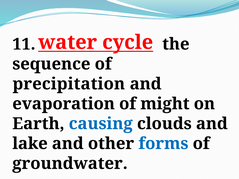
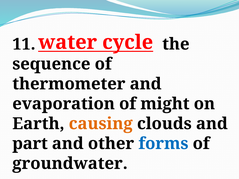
precipitation: precipitation -> thermometer (69, 84)
causing colour: blue -> orange (101, 124)
lake: lake -> part (30, 144)
